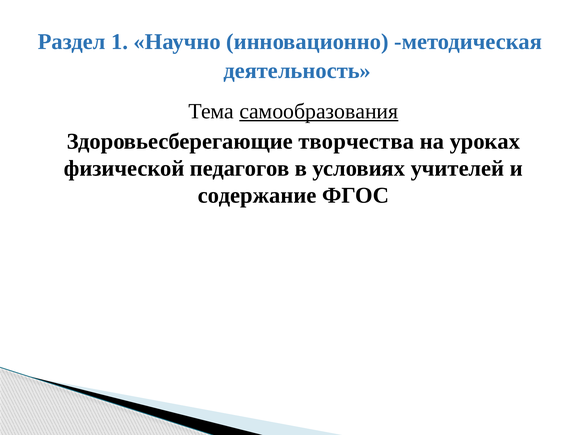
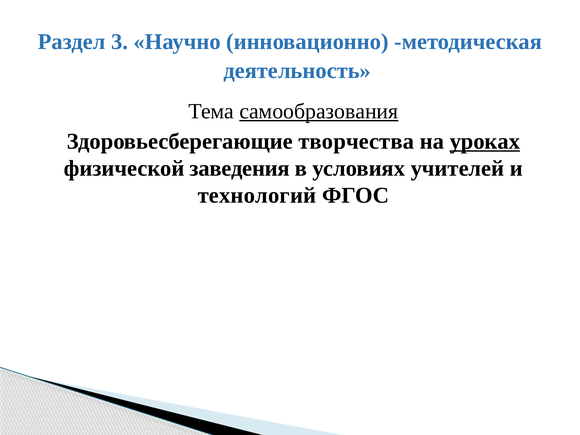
1: 1 -> 3 (120, 42)
уроках underline: none -> present (485, 141)
педагогов: педагогов -> заведения (240, 168)
содержание: содержание -> технологий (257, 195)
